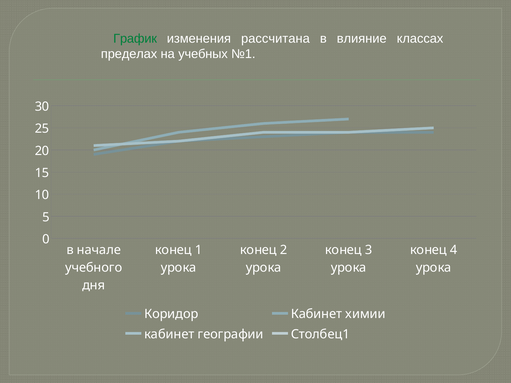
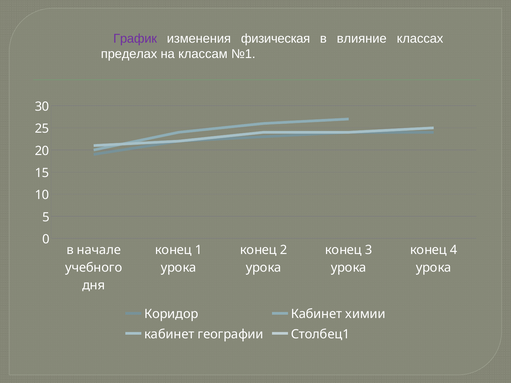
График colour: green -> purple (135, 39)
рассчитана: рассчитана -> физическая (276, 39)
учебных: учебных -> классам (203, 54)
